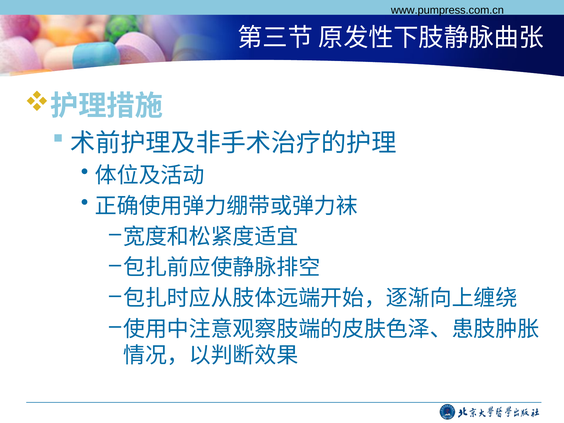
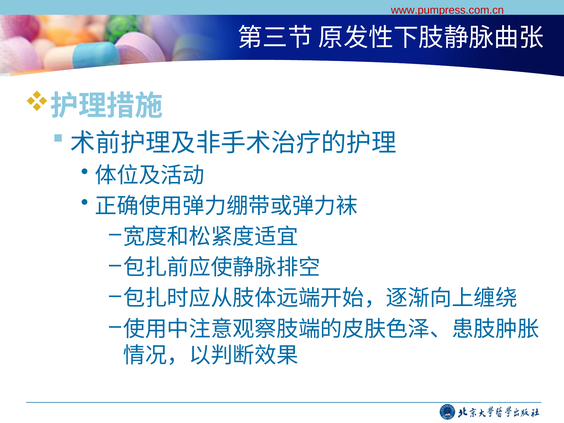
www.pumpress.com.cn colour: black -> red (447, 10)
